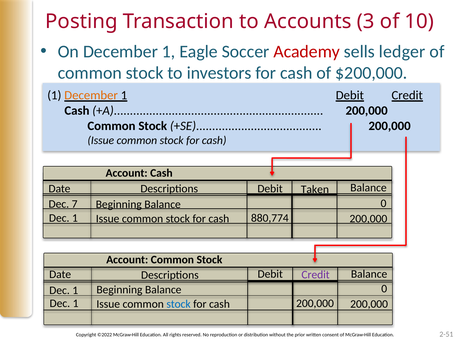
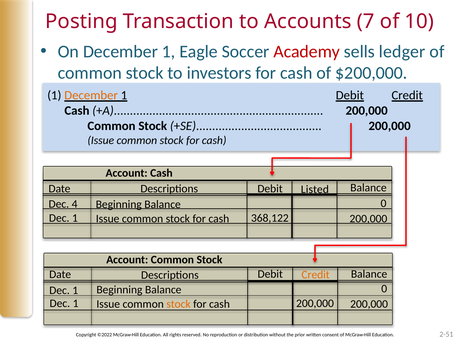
3: 3 -> 7 (366, 22)
Taken: Taken -> Listed (315, 189)
7: 7 -> 4 (75, 204)
880,774: 880,774 -> 368,122 (270, 218)
Credit colour: purple -> orange (316, 275)
stock colour: blue -> orange (179, 304)
